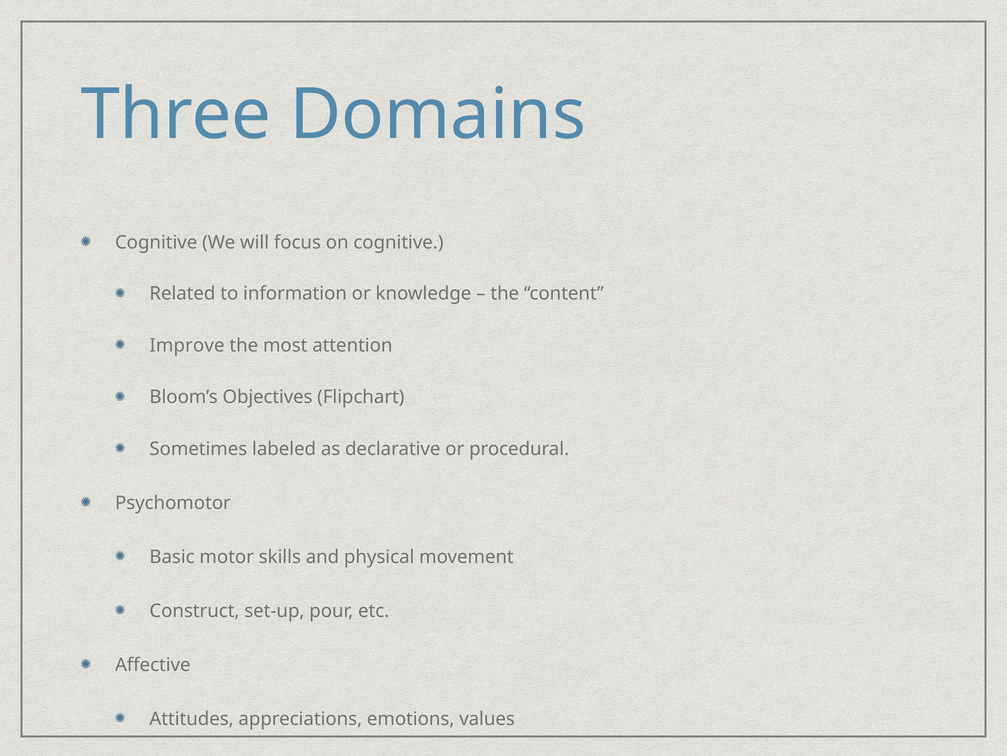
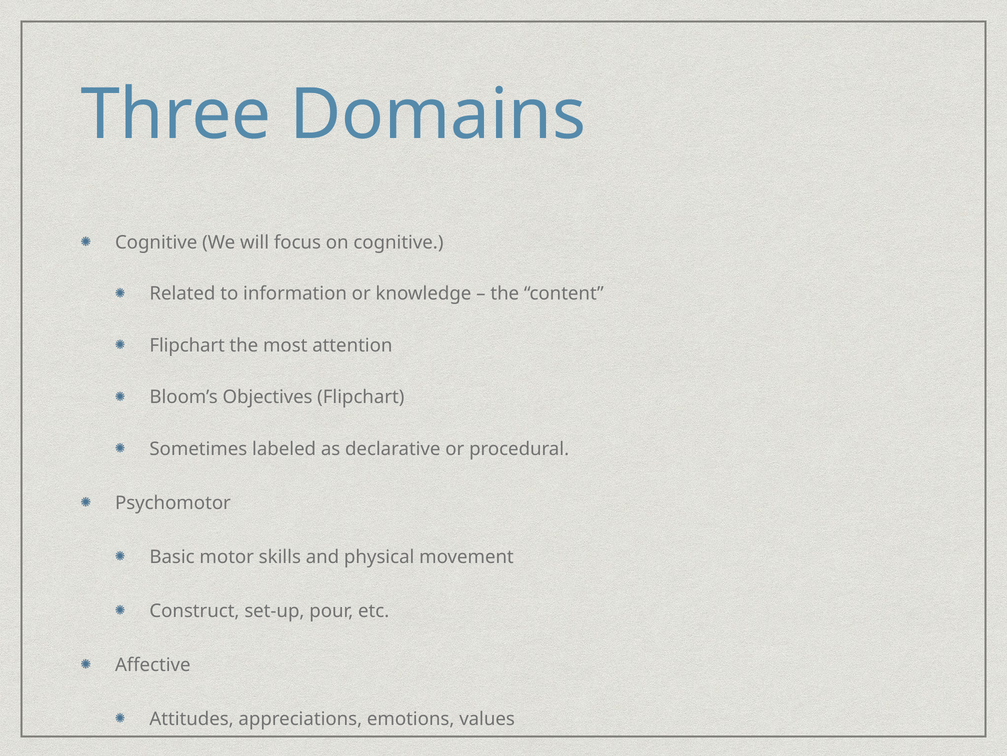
Improve: Improve -> Flipchart (187, 345)
